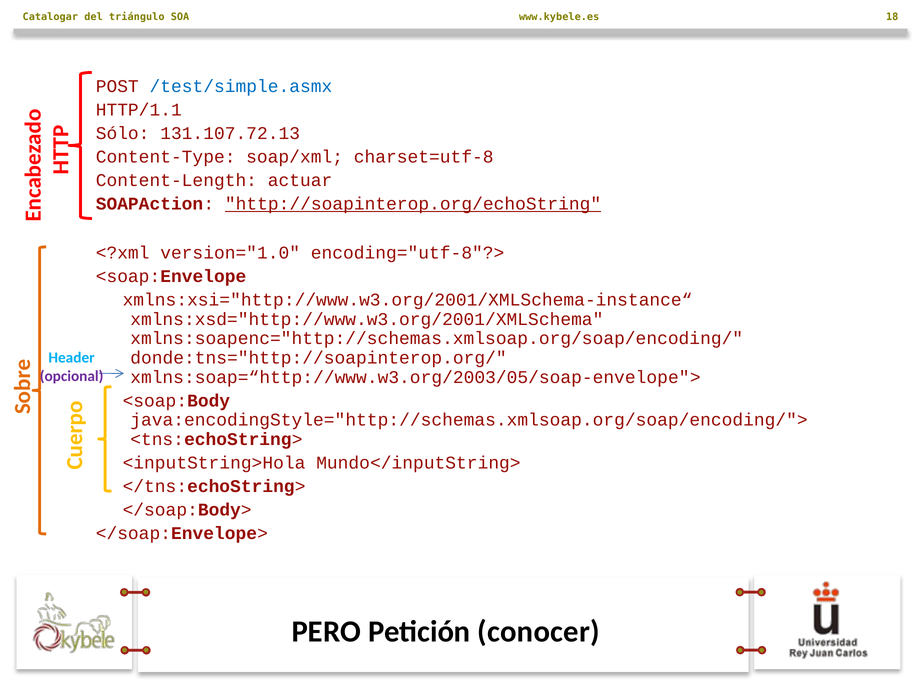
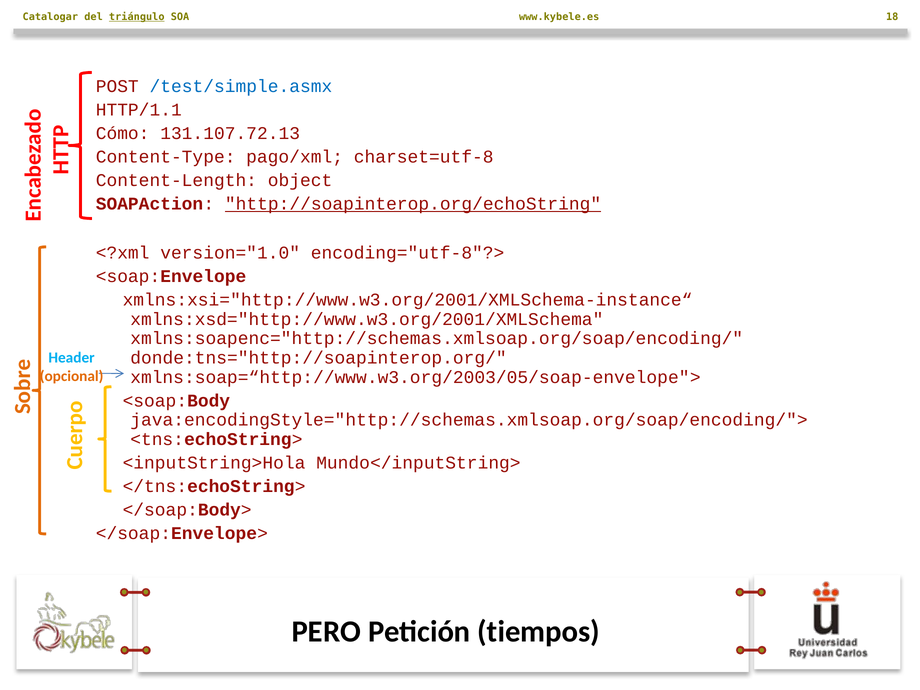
triángulo underline: none -> present (137, 17)
Sólo: Sólo -> Cómo (123, 133)
soap/xml: soap/xml -> pago/xml (295, 157)
actuar: actuar -> object (300, 180)
opcional colour: purple -> orange (72, 376)
conocer: conocer -> tiempos (539, 631)
